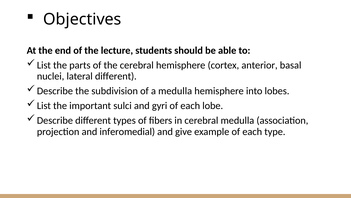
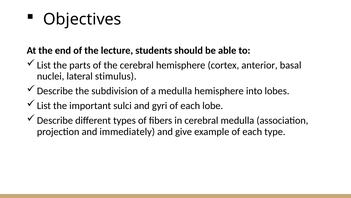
lateral different: different -> stimulus (116, 76)
inferomedial: inferomedial -> immediately (127, 131)
